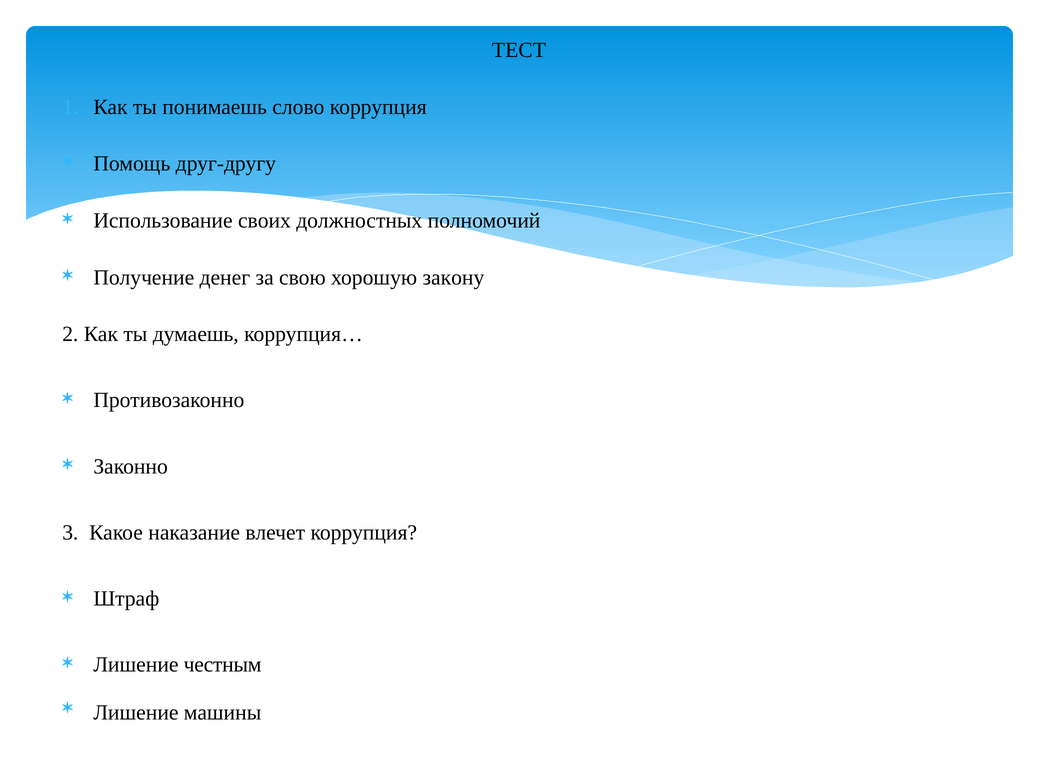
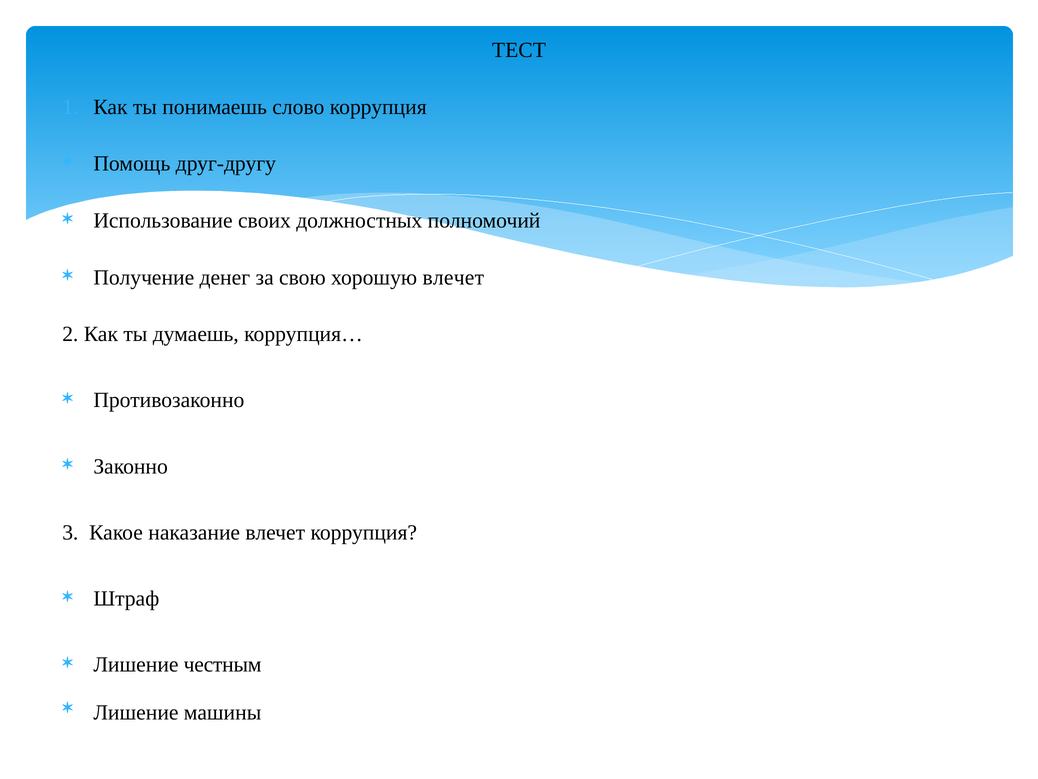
хорошую закону: закону -> влечет (453, 277)
